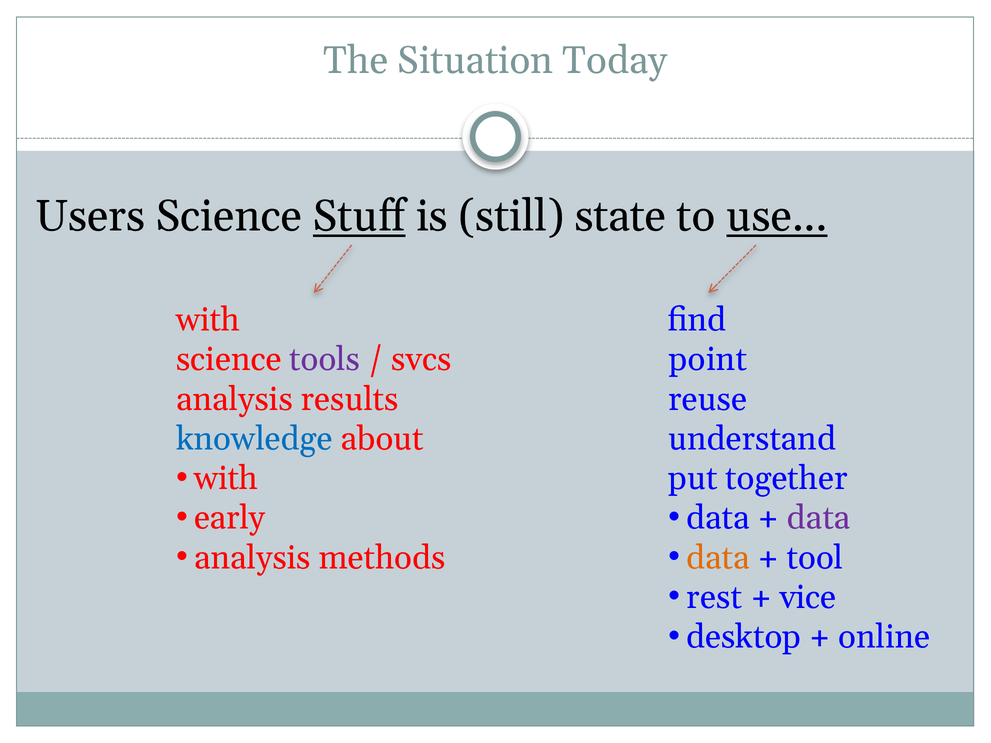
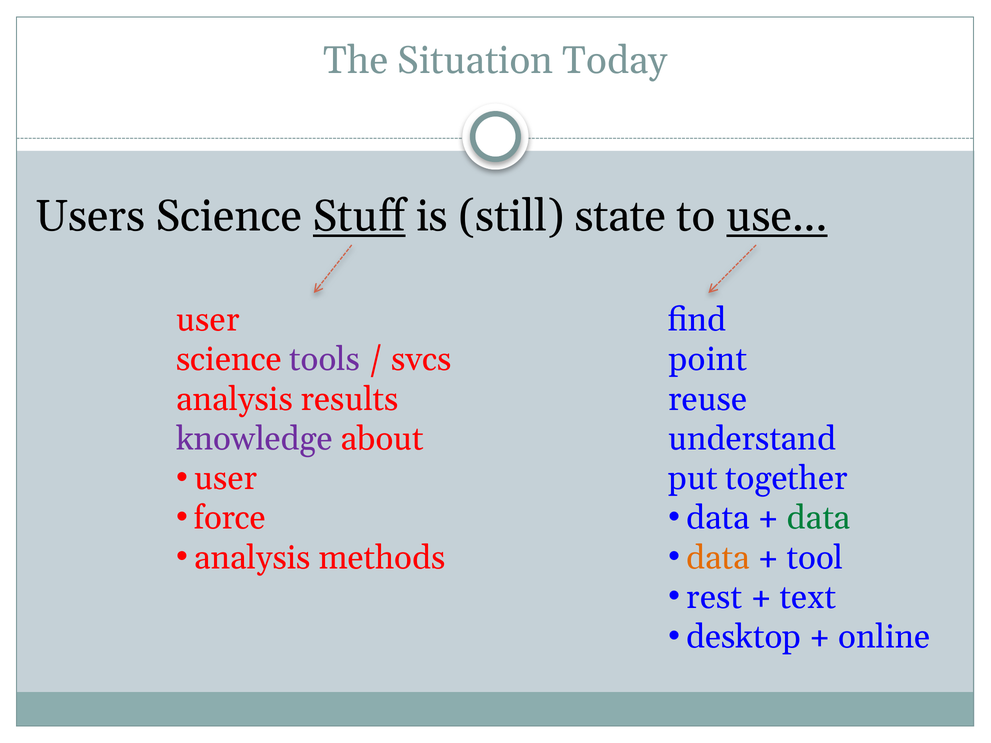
with: with -> user (208, 320)
knowledge colour: blue -> purple (254, 439)
with: with -> user (226, 479)
early: early -> force (230, 518)
data colour: purple -> green (819, 518)
vice: vice -> text (808, 598)
